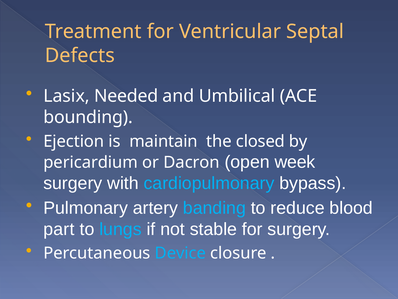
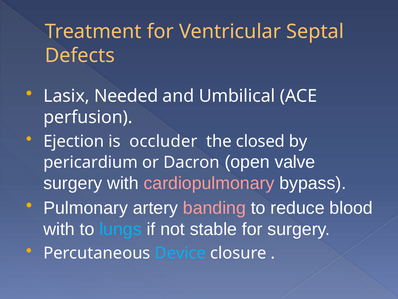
bounding: bounding -> perfusion (88, 117)
maintain: maintain -> occluder (163, 141)
week: week -> valve (295, 162)
cardiopulmonary colour: light blue -> pink (209, 183)
banding colour: light blue -> pink (214, 208)
part: part -> with (59, 229)
